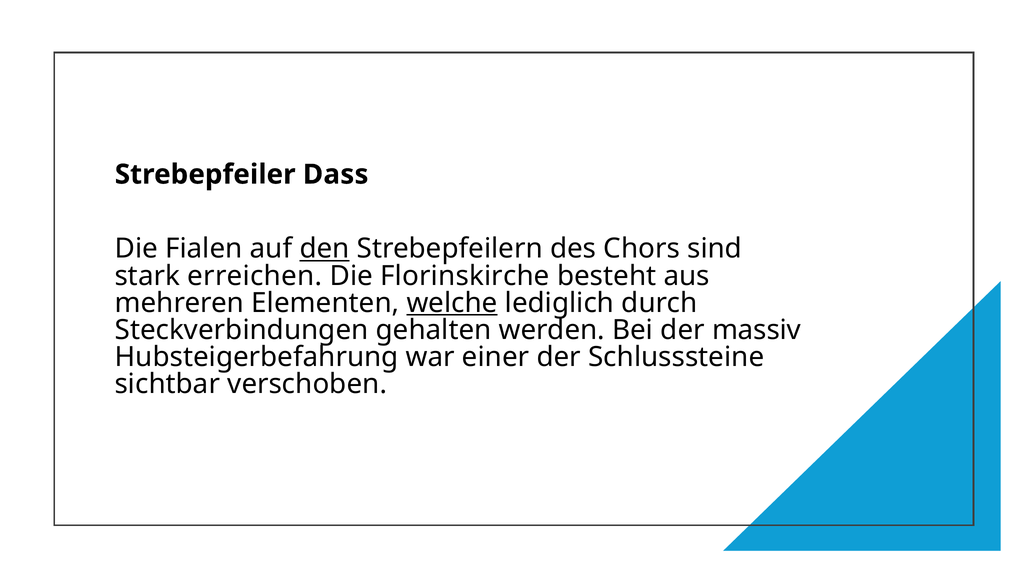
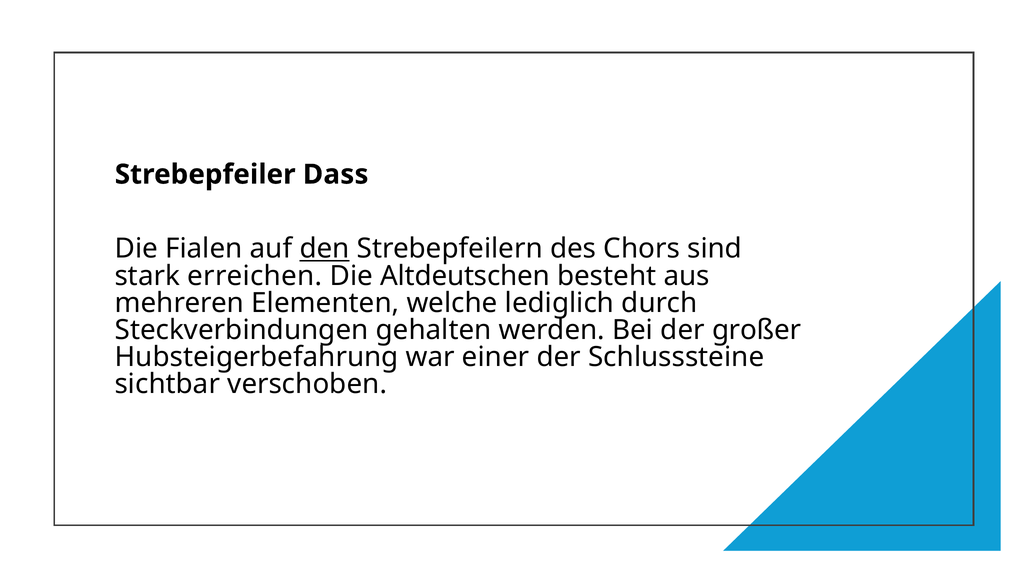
Florinskirche: Florinskirche -> Altdeutschen (465, 276)
welche underline: present -> none (452, 303)
massiv: massiv -> großer (757, 330)
